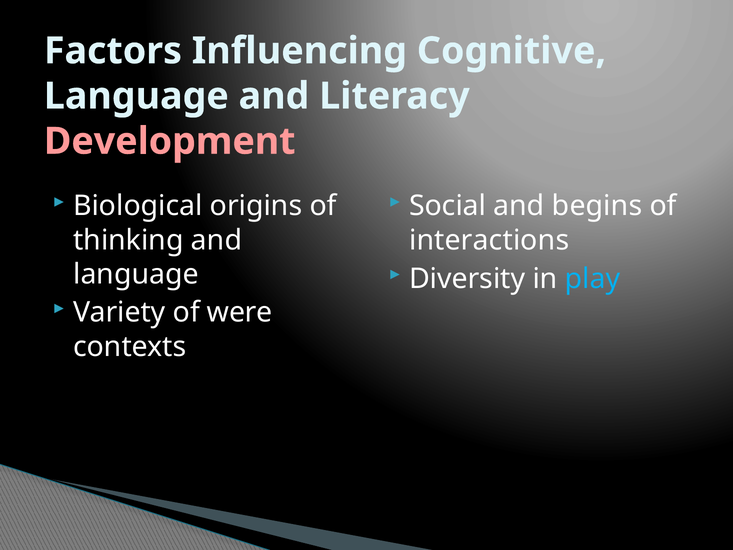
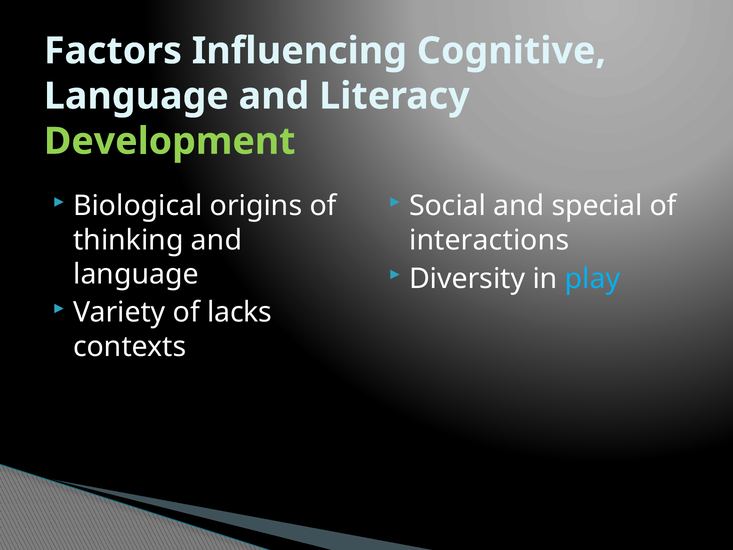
Development colour: pink -> light green (170, 141)
begins: begins -> special (597, 206)
were: were -> lacks (240, 312)
